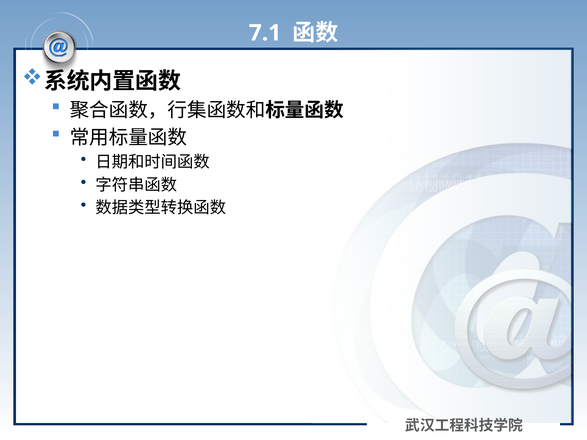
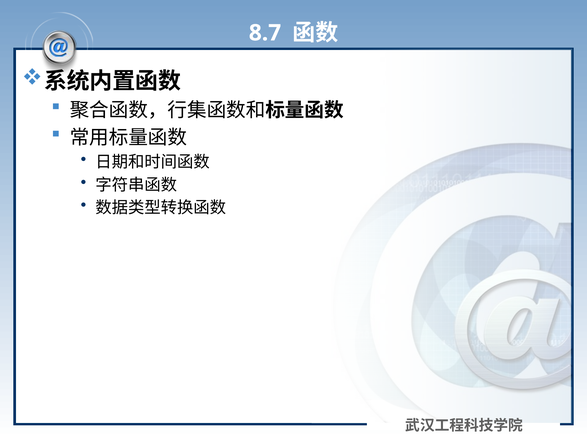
7.1: 7.1 -> 8.7 (265, 33)
